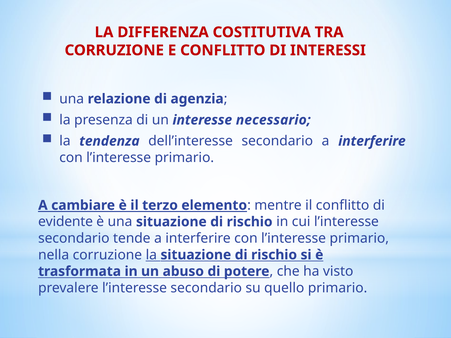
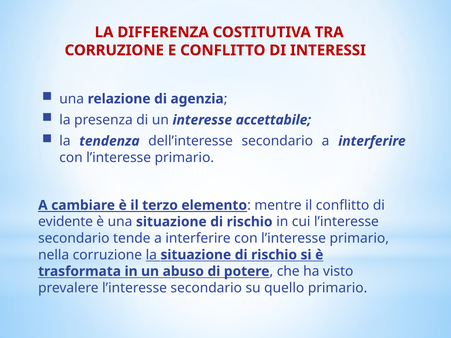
necessario: necessario -> accettabile (273, 120)
